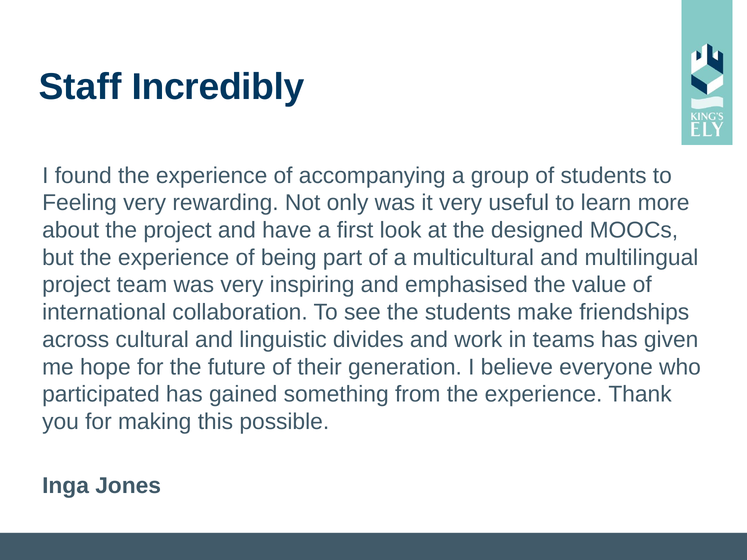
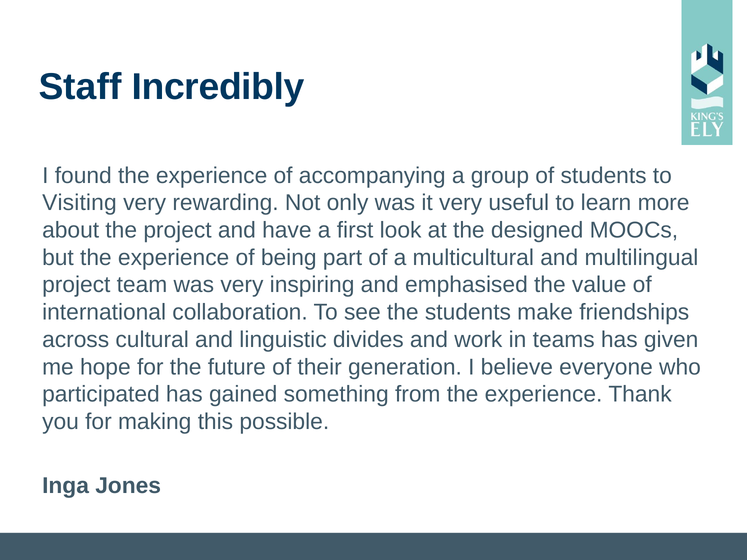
Feeling: Feeling -> Visiting (79, 203)
